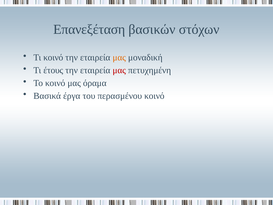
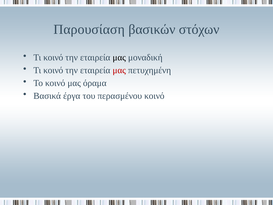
Επανεξέταση: Επανεξέταση -> Παρουσίαση (89, 29)
μας colour: orange -> black (119, 58)
έτους: έτους -> κοινό (53, 70)
